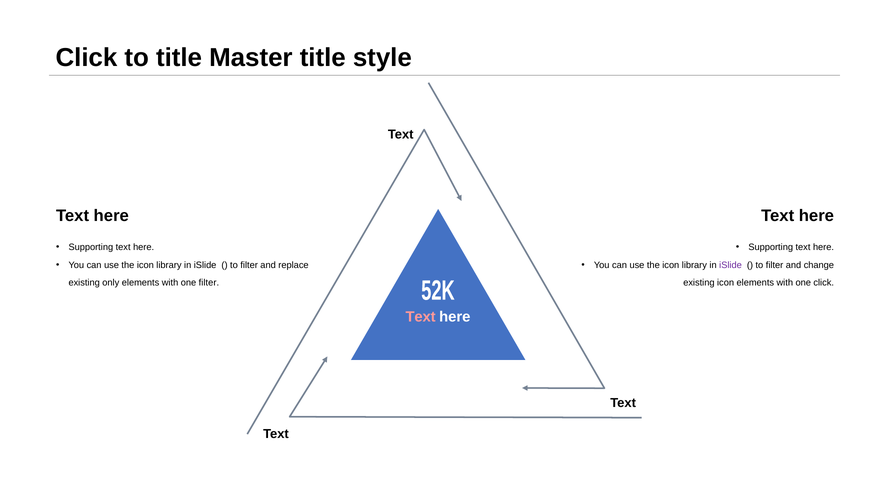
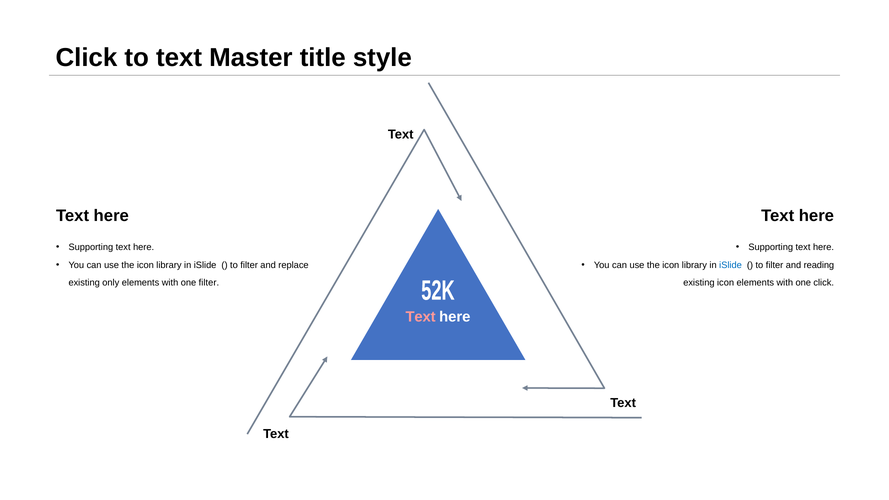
to title: title -> text (179, 57)
iSlide colour: purple -> blue (731, 265)
change: change -> reading (819, 265)
